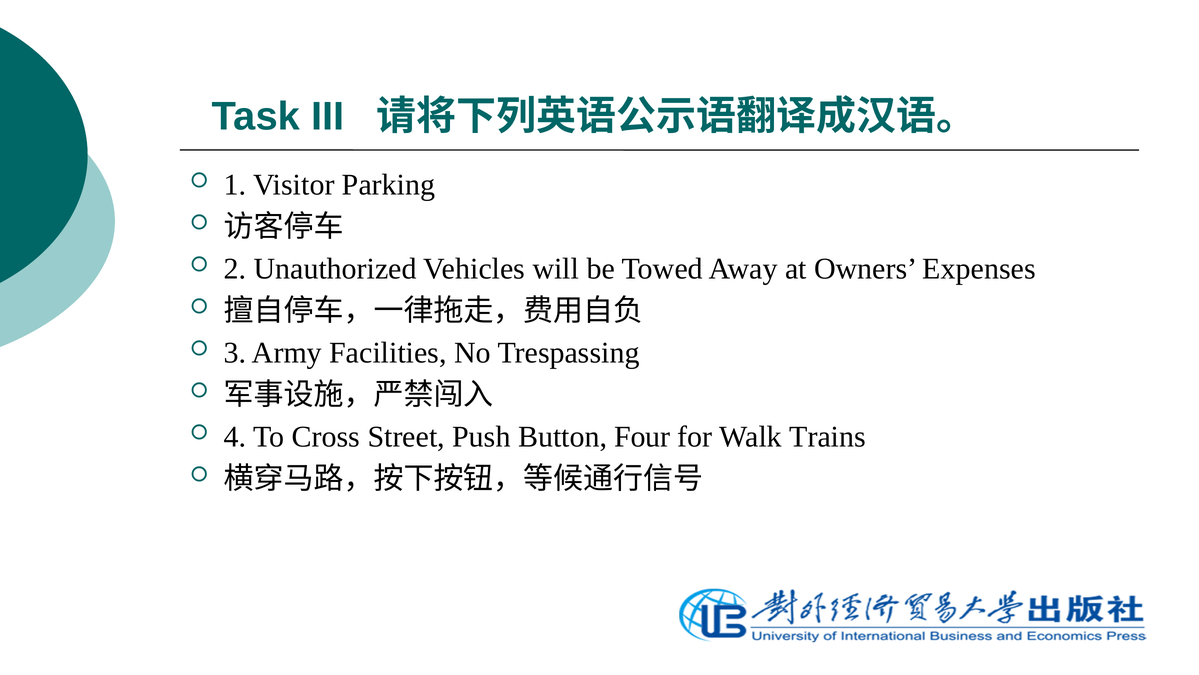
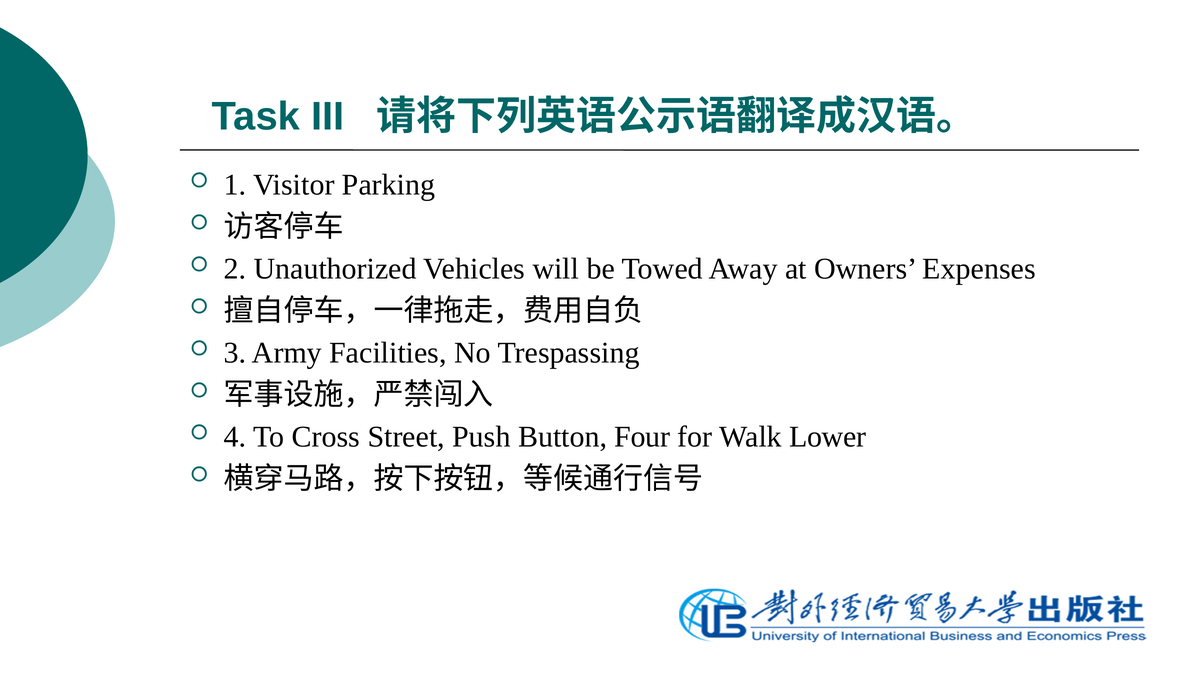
Trains: Trains -> Lower (828, 436)
